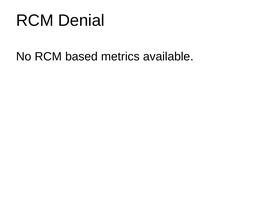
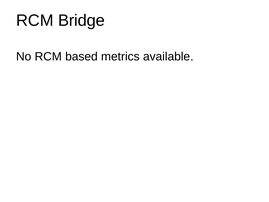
Denial: Denial -> Bridge (81, 20)
